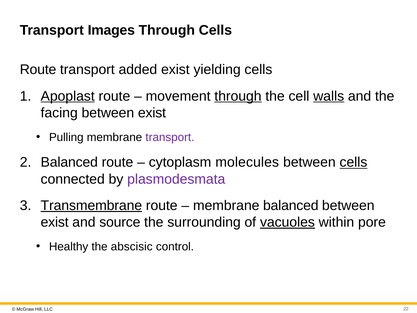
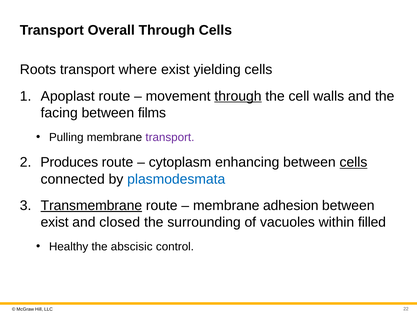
Images: Images -> Overall (111, 30)
Route: Route -> Roots (38, 70)
added: added -> where (138, 70)
Apoplast underline: present -> none (68, 96)
walls underline: present -> none (329, 96)
exist: exist -> films (152, 113)
Balanced: Balanced -> Produces (69, 162)
molecules: molecules -> enhancing (247, 162)
plasmodesmata colour: purple -> blue (176, 179)
membrane balanced: balanced -> adhesion (291, 205)
source: source -> closed (120, 222)
vacuoles underline: present -> none (287, 222)
pore: pore -> filled (372, 222)
